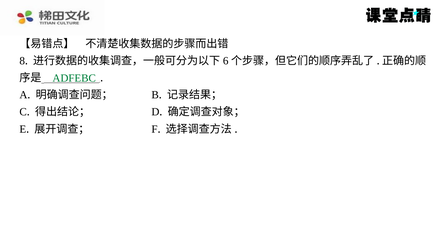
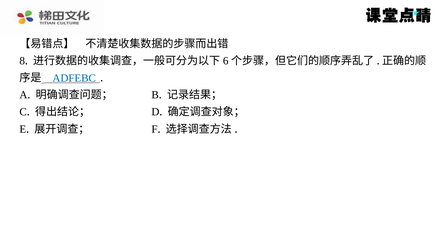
ADFEBC colour: green -> blue (74, 78)
